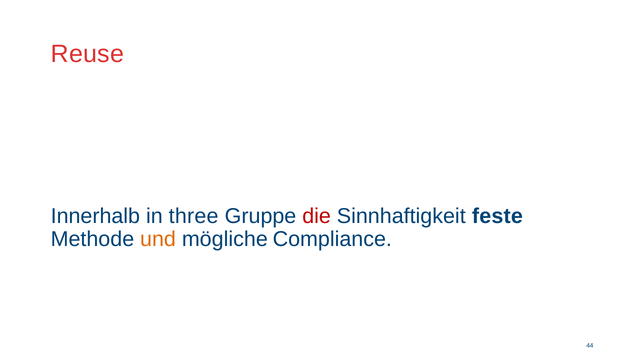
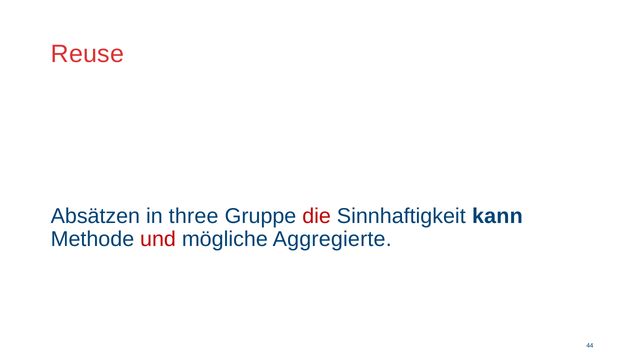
Innerhalb: Innerhalb -> Absätzen (95, 216)
feste: feste -> kann (497, 216)
und colour: orange -> red (158, 239)
Compliance: Compliance -> Aggregierte (332, 239)
